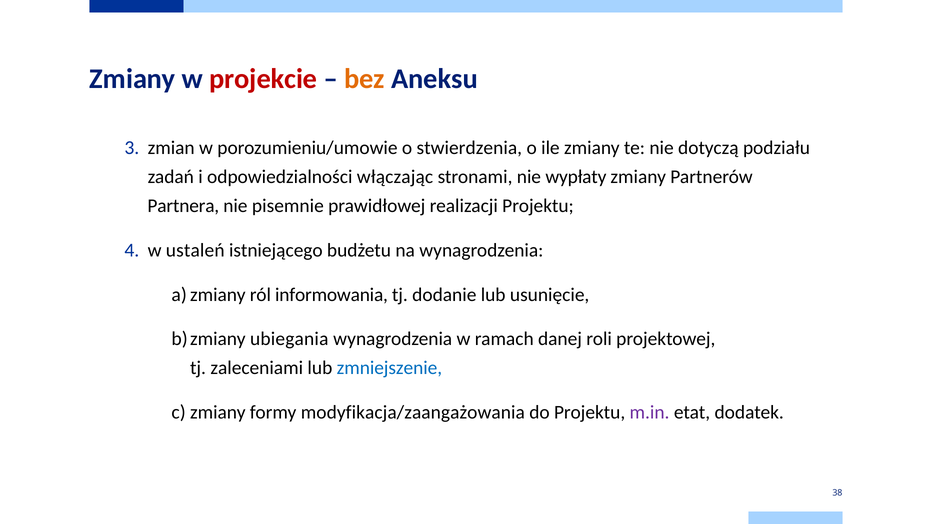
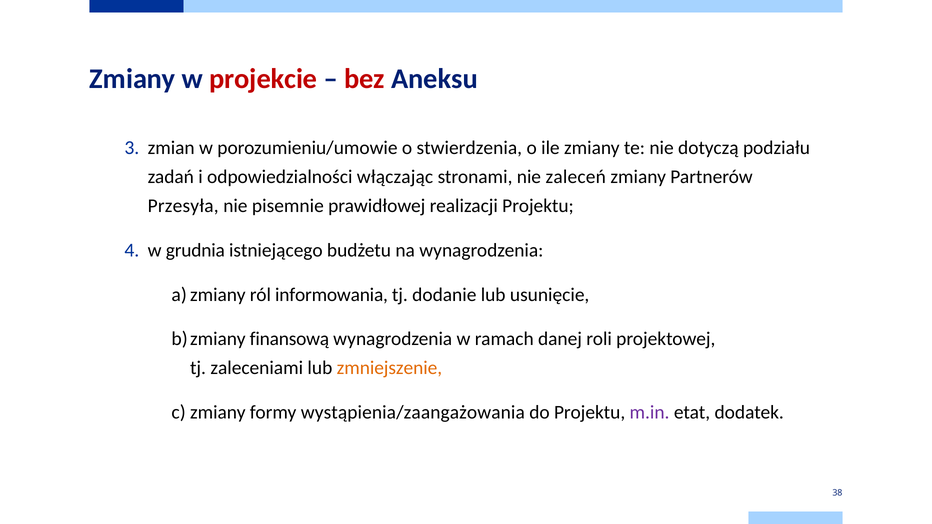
bez colour: orange -> red (364, 79)
wypłaty: wypłaty -> zaleceń (576, 177)
Partnera: Partnera -> Przesyła (183, 206)
ustaleń: ustaleń -> grudnia (195, 250)
ubiegania: ubiegania -> finansową (289, 339)
zmniejszenie colour: blue -> orange (389, 368)
modyfikacja/zaangażowania: modyfikacja/zaangażowania -> wystąpienia/zaangażowania (413, 413)
